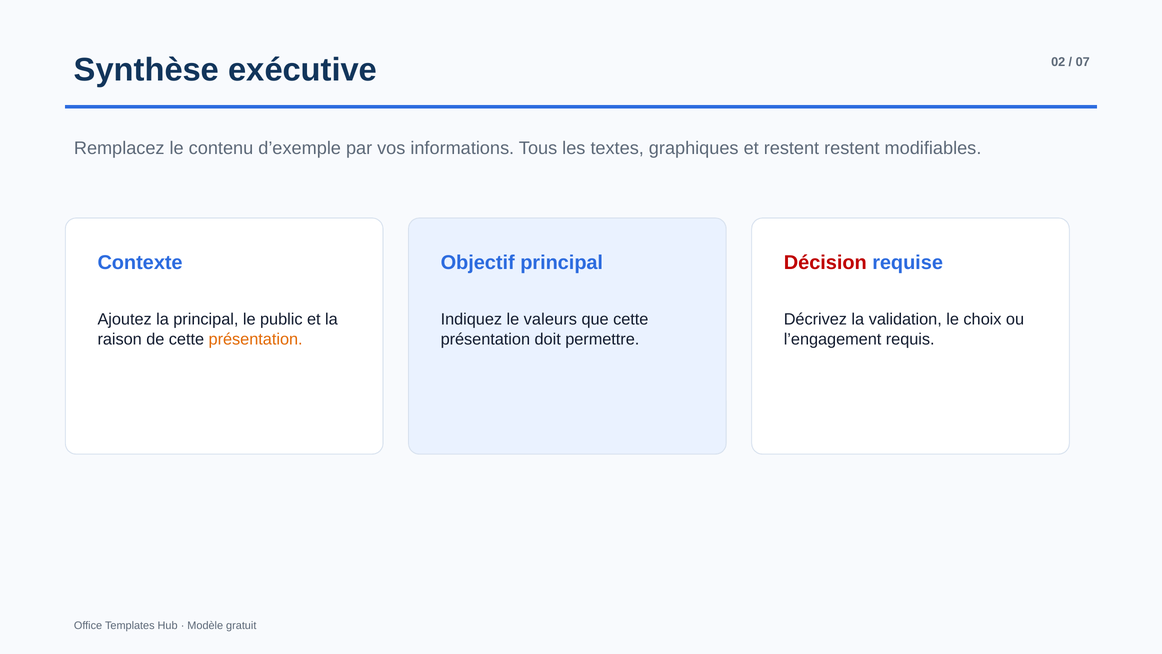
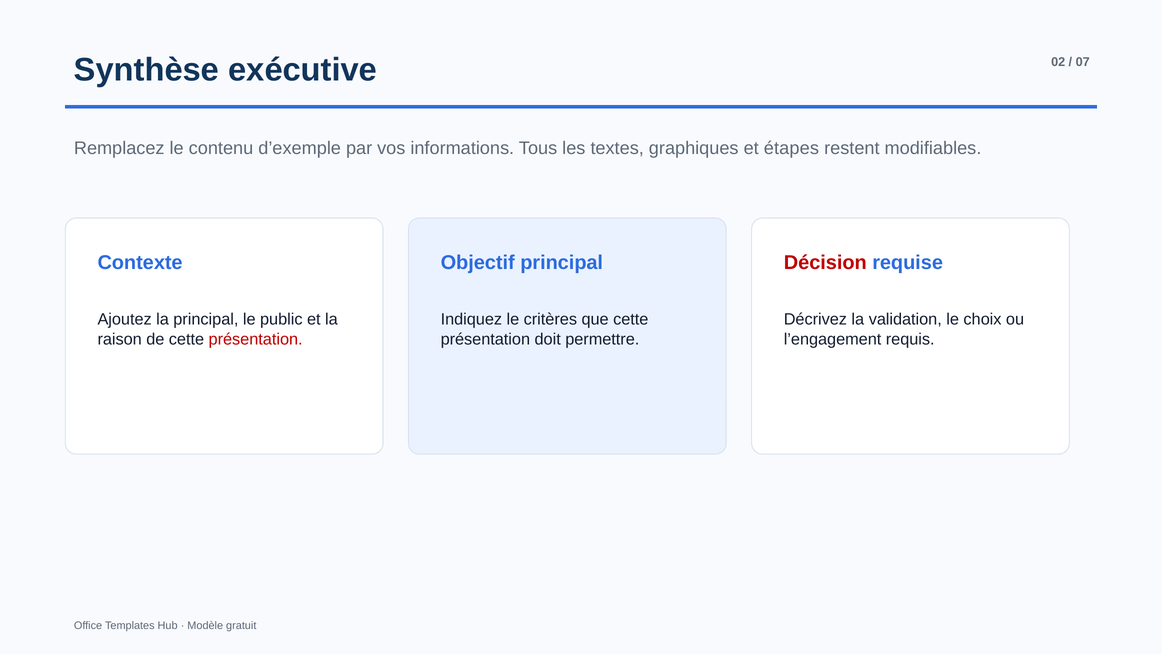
et restent: restent -> étapes (791, 148)
valeurs: valeurs -> critères (550, 319)
présentation colour: orange -> red (256, 339)
